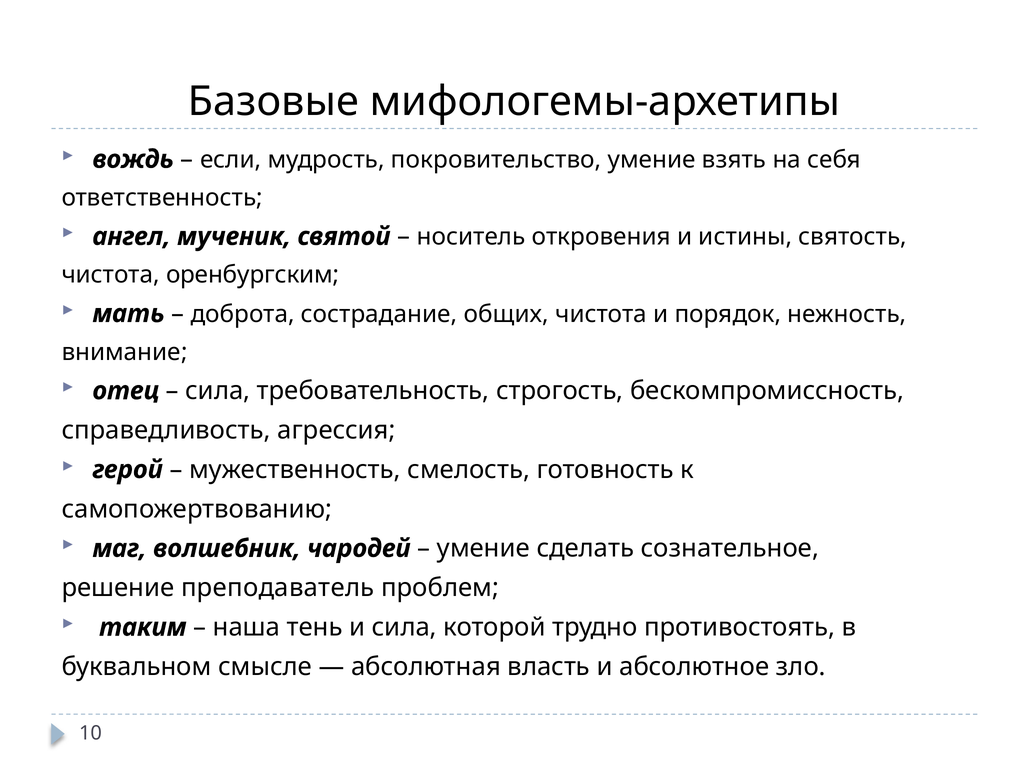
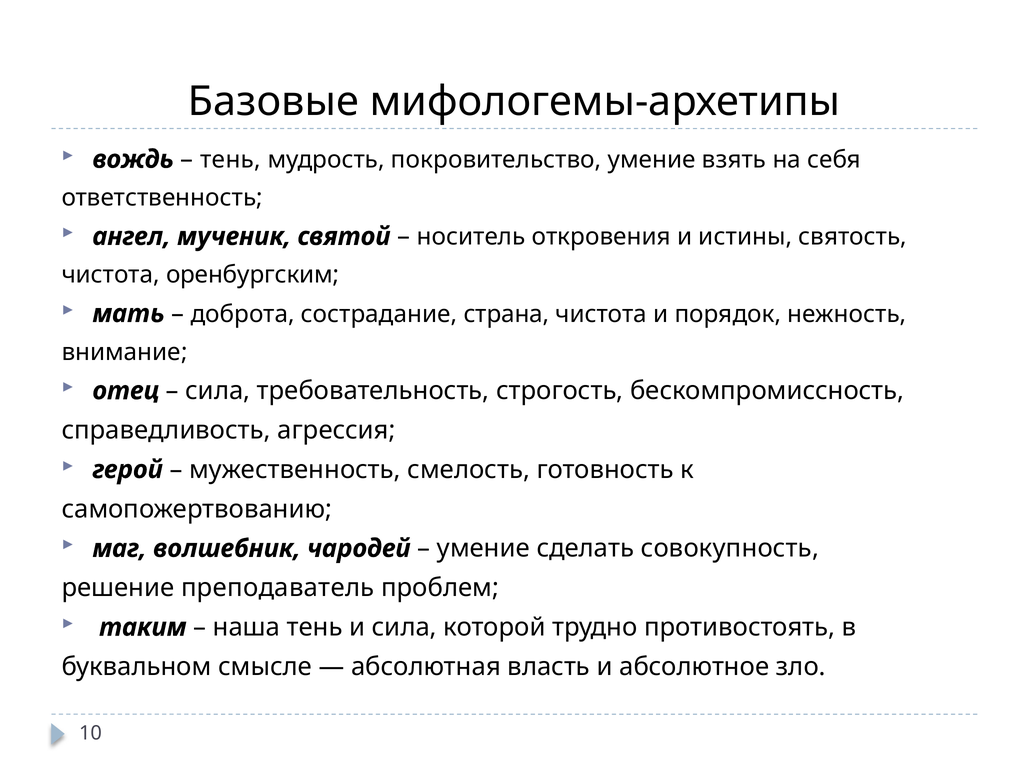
если: если -> тень (231, 160)
общих: общих -> страна (506, 314)
сознательное: сознательное -> совокупность (730, 549)
